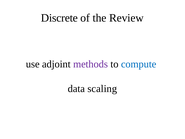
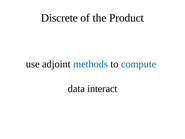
Review: Review -> Product (126, 18)
methods colour: purple -> blue (91, 64)
scaling: scaling -> interact (102, 89)
